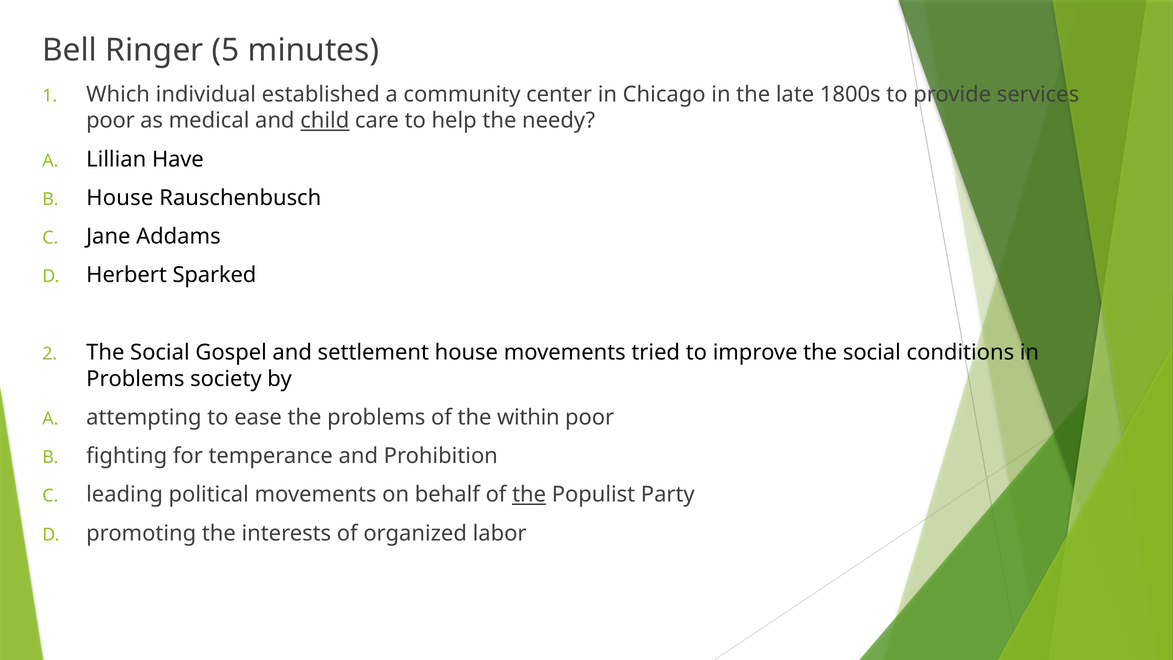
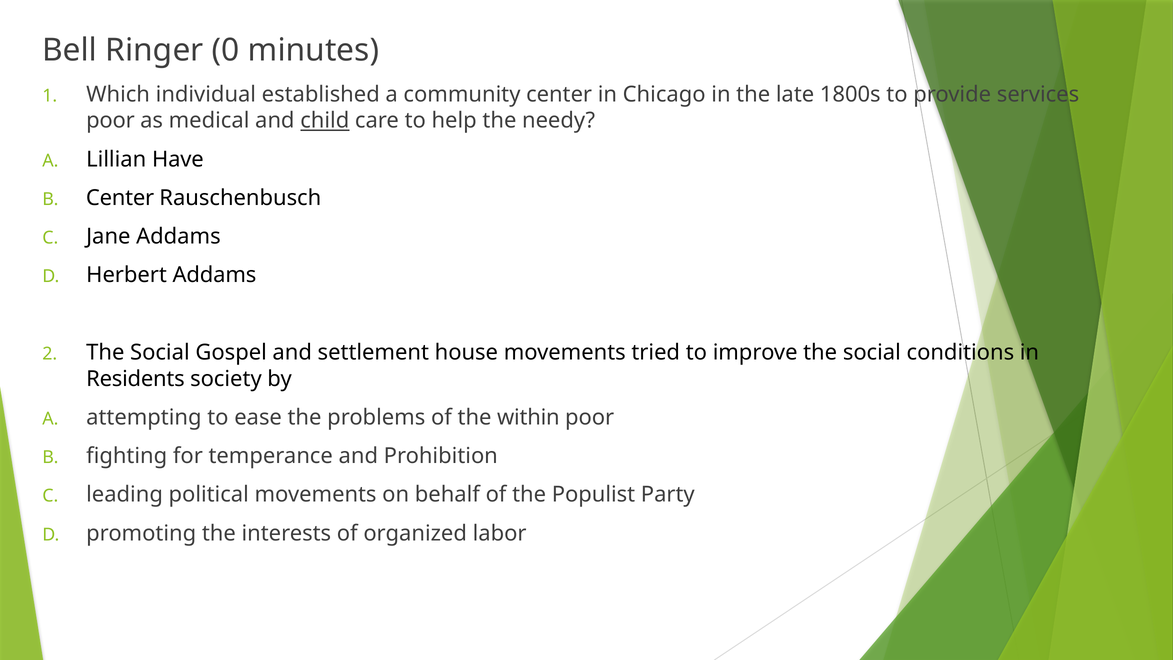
5: 5 -> 0 (226, 50)
House: House -> Center (120, 198)
Herbert Sparked: Sparked -> Addams (214, 275)
Problems: Problems -> Residents (135, 379)
the underline: present -> none (529, 495)
